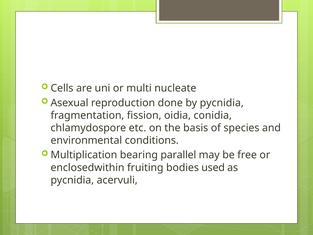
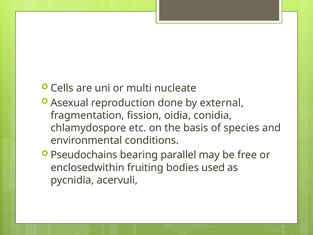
by pycnidia: pycnidia -> external (222, 103)
Multiplication: Multiplication -> Pseudochains (84, 155)
